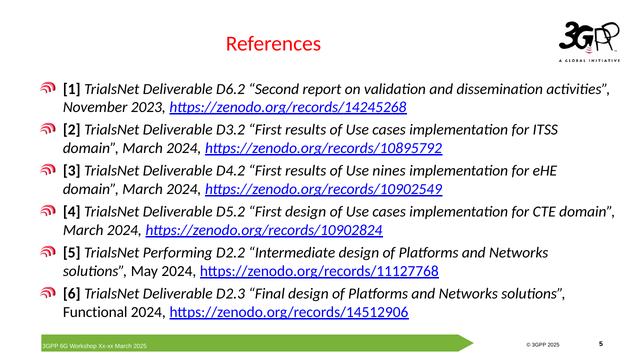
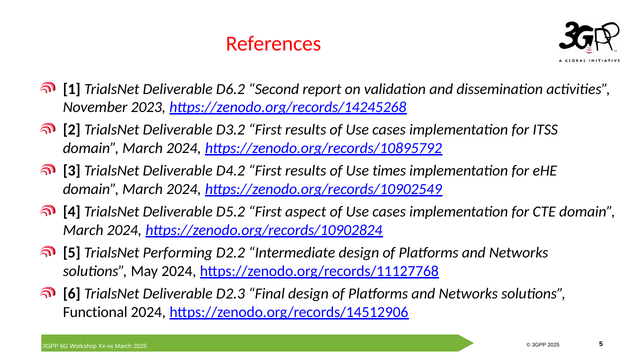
nines: nines -> times (389, 171)
First design: design -> aspect (306, 212)
